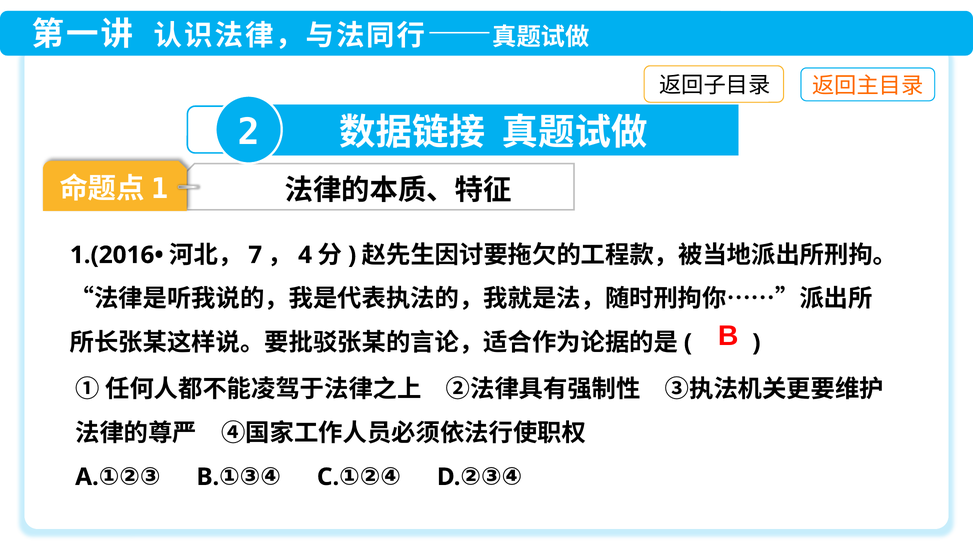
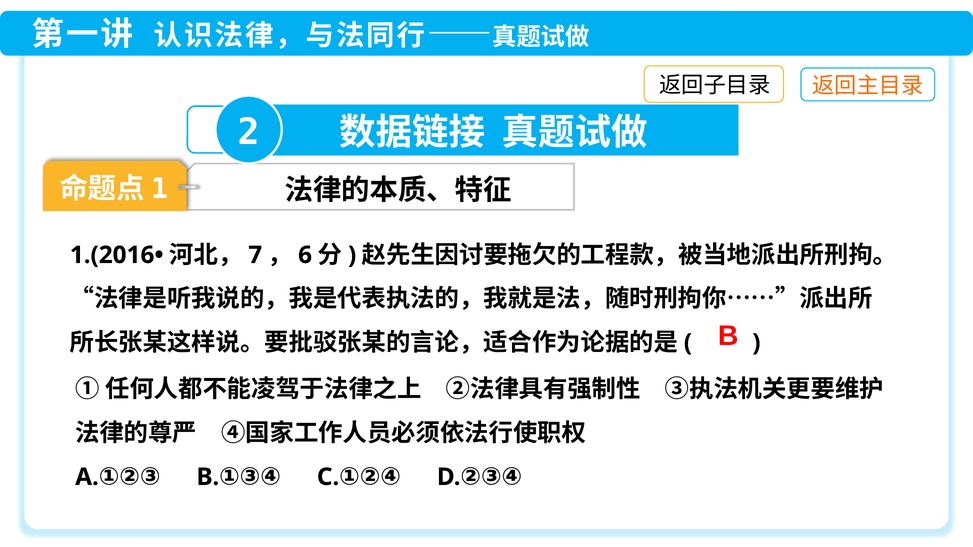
4: 4 -> 6 (305, 255)
